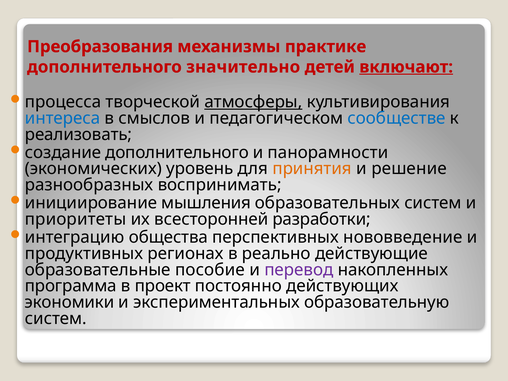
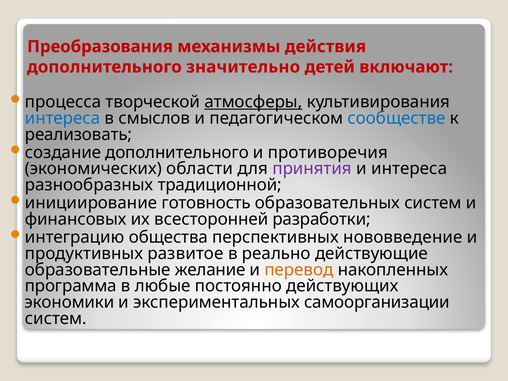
практике: практике -> действия (325, 47)
включают underline: present -> none (406, 67)
панорамности: панорамности -> противоречия (328, 152)
уровень: уровень -> области (200, 169)
принятия colour: orange -> purple (312, 169)
и решение: решение -> интереса (409, 169)
воспринимать: воспринимать -> традиционной (220, 185)
мышления: мышления -> готовность (206, 203)
приоритеты: приоритеты -> финансовых (76, 219)
регионах: регионах -> развитое (185, 254)
пособие: пособие -> желание (210, 270)
перевод colour: purple -> orange (299, 270)
проект: проект -> любые (163, 286)
образовательную: образовательную -> самоорганизации (377, 302)
